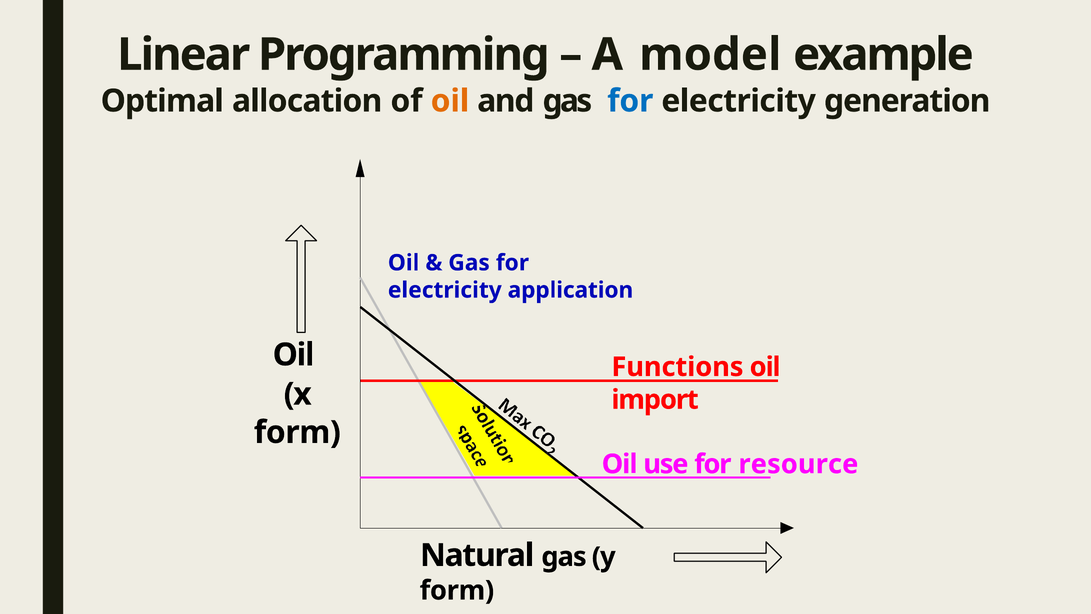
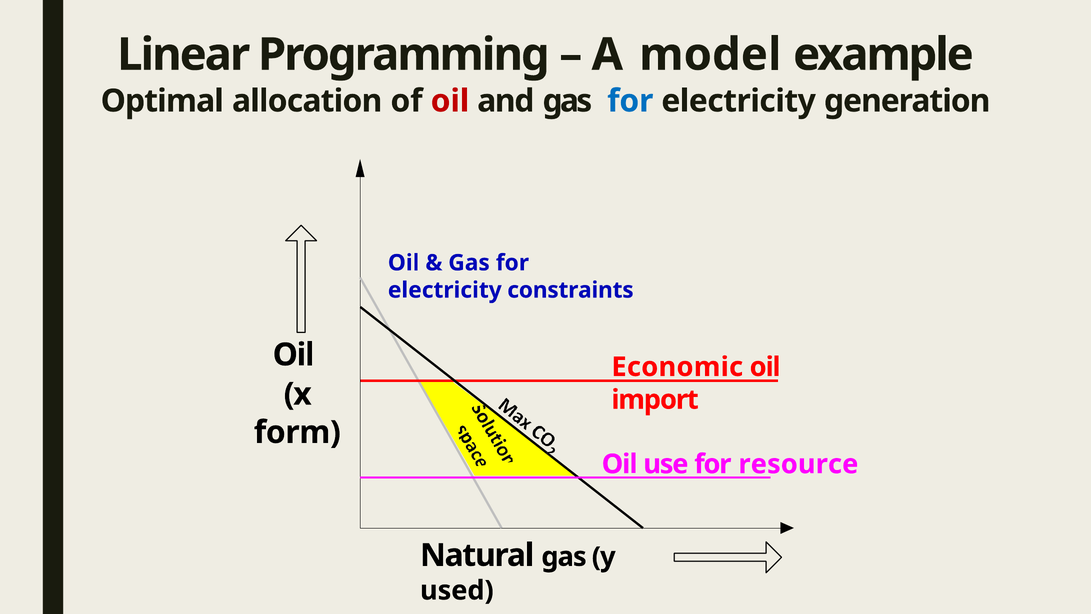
oil colour: orange -> red (450, 101)
application: application -> constraints (570, 290)
Functions: Functions -> Economic (677, 367)
form: form -> used (457, 590)
